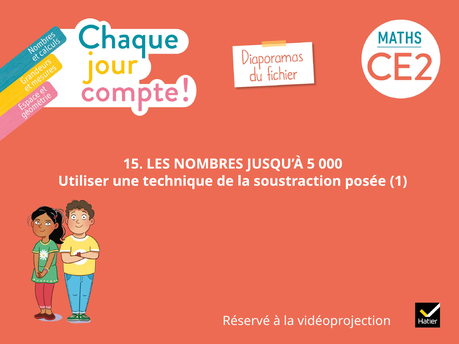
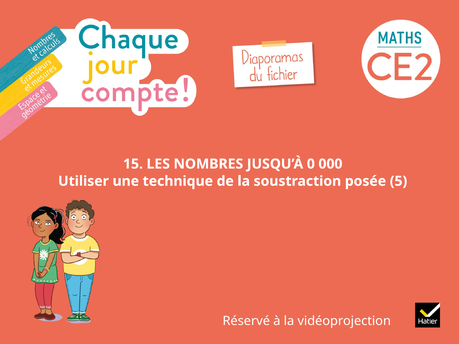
5: 5 -> 0 (311, 164)
1: 1 -> 5 (398, 181)
